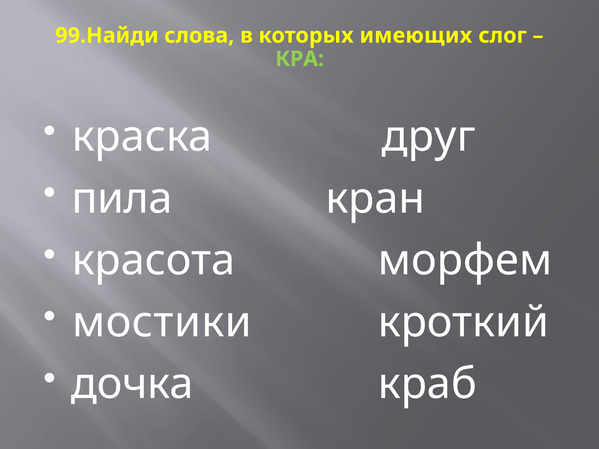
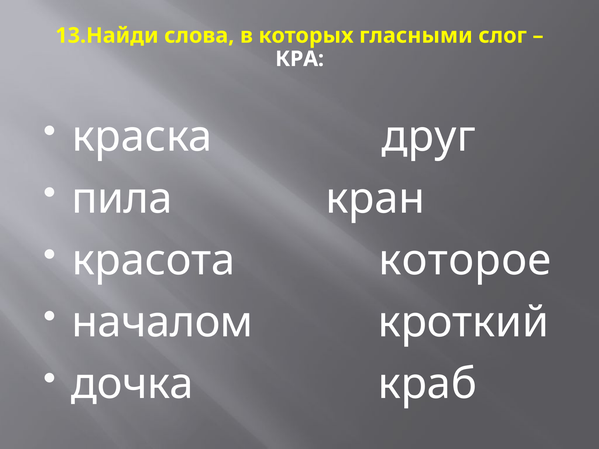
99.Найди: 99.Найди -> 13.Найди (107, 36)
имеющих: имеющих -> гласными (416, 36)
КРА colour: light green -> white (300, 59)
морфем: морфем -> которое (465, 261)
мостики: мостики -> началом (162, 322)
